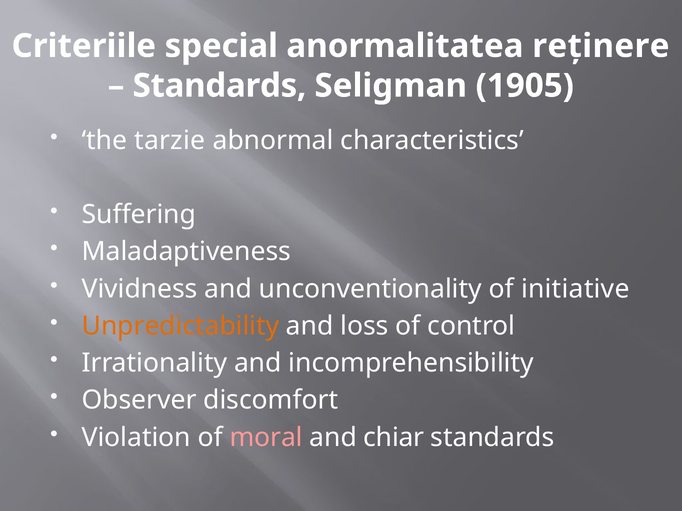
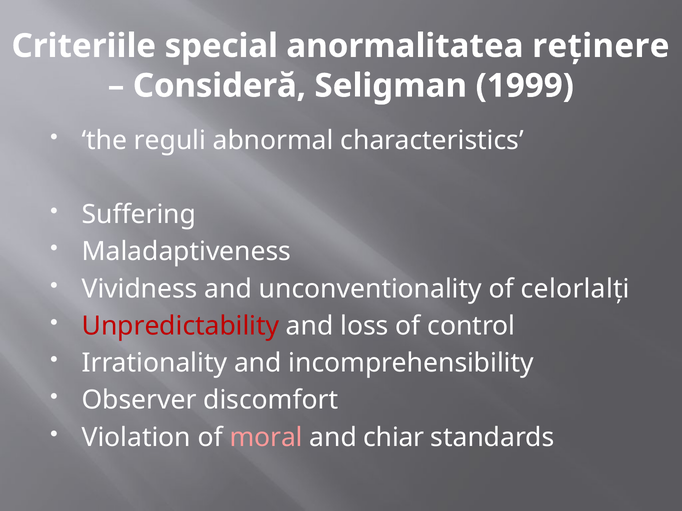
Standards: Standards -> Consideră (219, 86)
1905: 1905 -> 1999 (525, 86)
tarzie: tarzie -> reguli (170, 140)
initiative: initiative -> celorlalţi (575, 289)
Unpredictability colour: orange -> red (180, 326)
